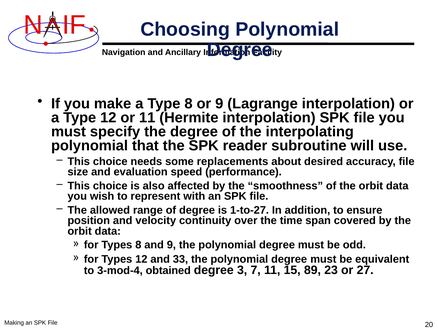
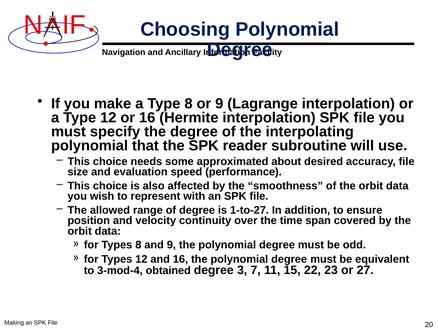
or 11: 11 -> 16 (147, 118)
replacements: replacements -> approximated (233, 161)
and 33: 33 -> 16 (180, 259)
89: 89 -> 22 (312, 270)
